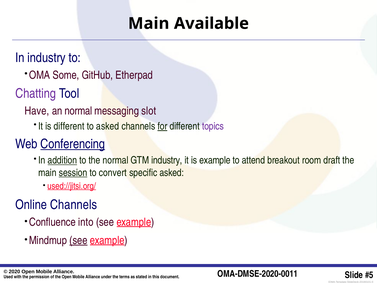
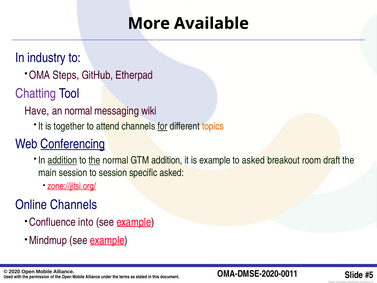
Main: Main -> More (149, 23)
Some: Some -> Steps (66, 75)
slot: slot -> wiki (149, 111)
is different: different -> together (69, 126)
to asked: asked -> attend (108, 126)
topics colour: purple -> orange (213, 126)
the underline: none -> present (94, 160)
GTM industry: industry -> addition (167, 160)
to attend: attend -> asked (253, 160)
session underline: present -> none (73, 172)
to convert: convert -> session (113, 172)
used://jitsi.org/: used://jitsi.org/ -> zone://jitsi.org/ (72, 186)
see underline: present -> none (78, 240)
